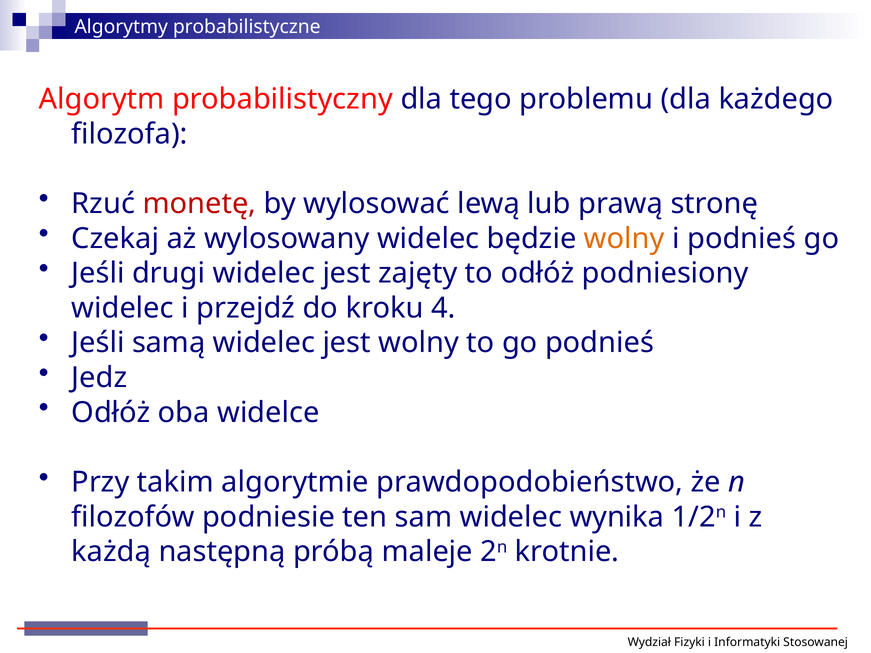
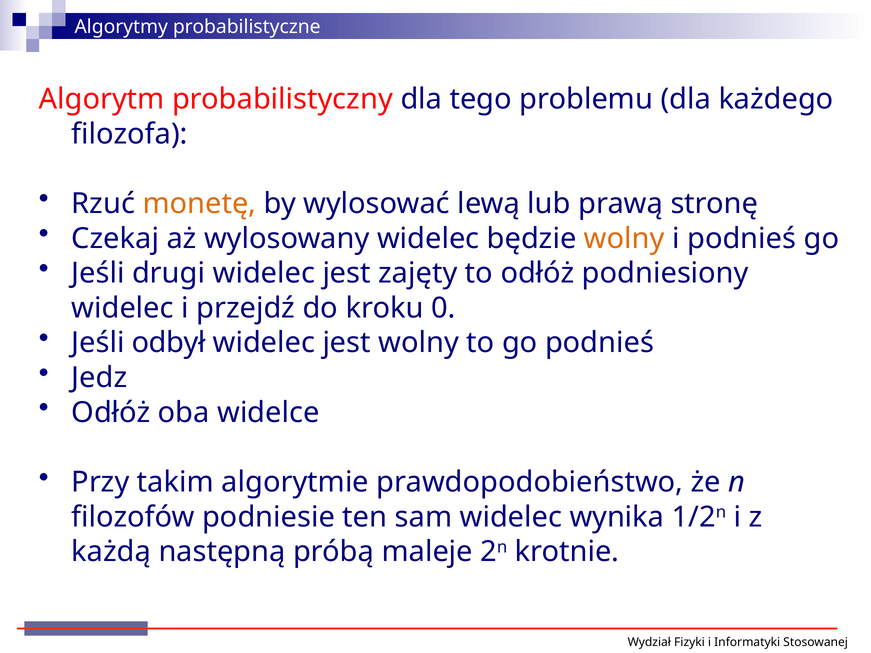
monetę colour: red -> orange (199, 204)
4: 4 -> 0 (443, 308)
samą: samą -> odbył (169, 343)
